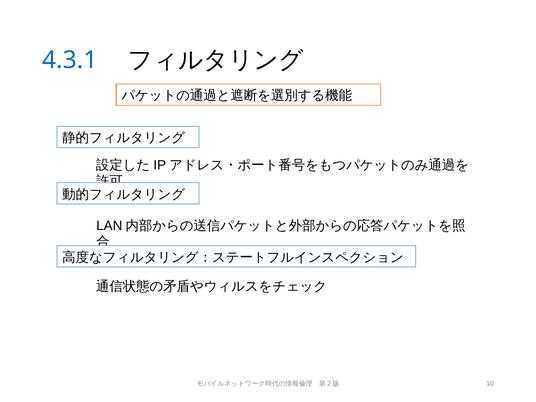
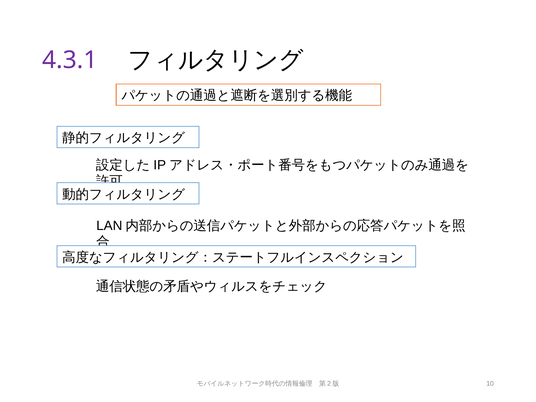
4.3.1 colour: blue -> purple (70, 60)
